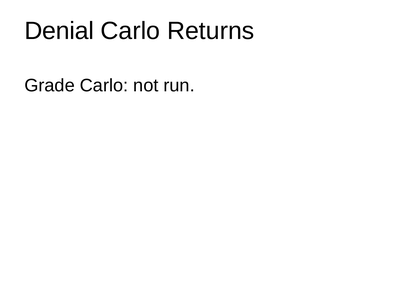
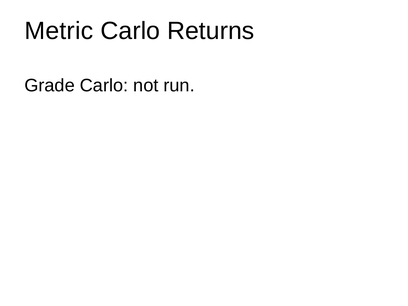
Denial: Denial -> Metric (59, 31)
